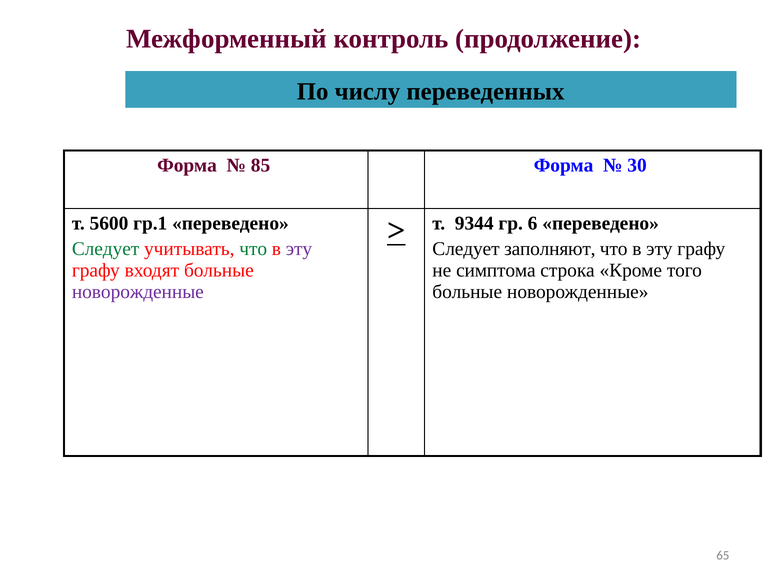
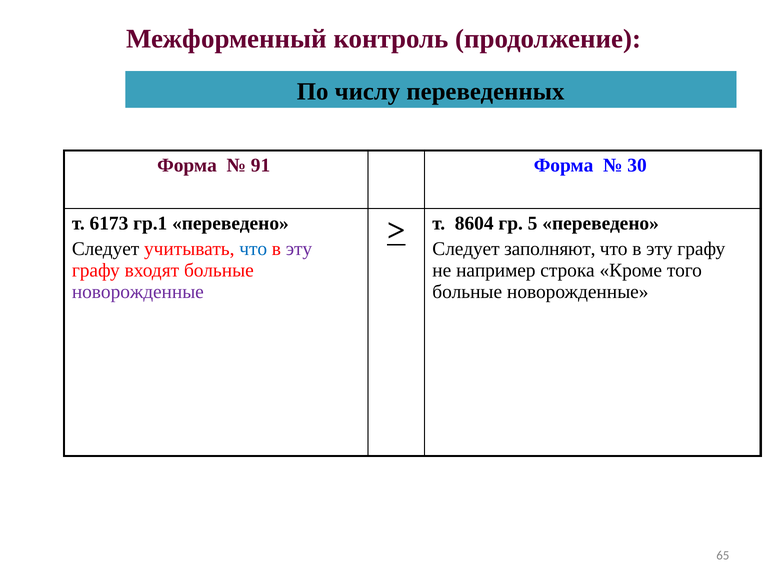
85: 85 -> 91 (261, 165)
5600: 5600 -> 6173 (109, 223)
9344: 9344 -> 8604 (474, 223)
6: 6 -> 5 (533, 223)
Следует colour: green -> black (106, 249)
что colour: green -> blue (253, 249)
симптома: симптома -> например (496, 270)
